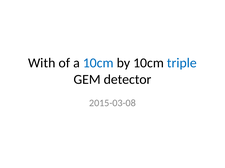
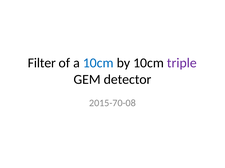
With: With -> Filter (42, 63)
triple colour: blue -> purple (182, 63)
2015-03-08: 2015-03-08 -> 2015-70-08 (112, 103)
